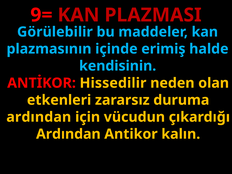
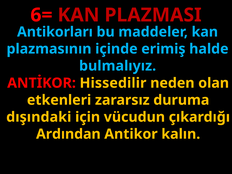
9=: 9= -> 6= (41, 15)
Görülebilir: Görülebilir -> Antikorları (55, 32)
kendisinin: kendisinin -> bulmalıyız (118, 66)
ardından: ardından -> dışındaki (39, 117)
